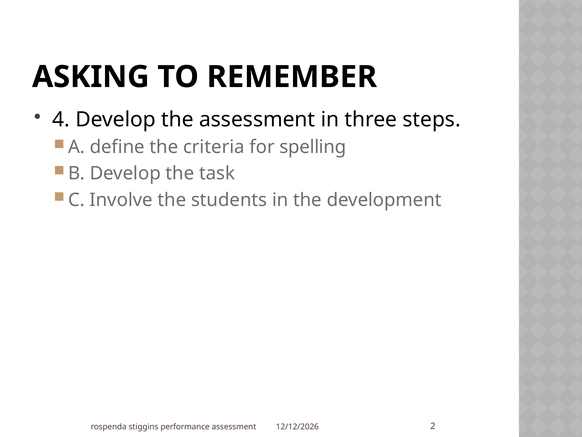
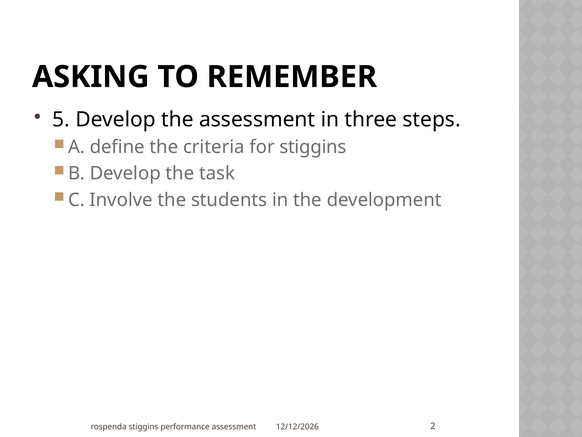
4: 4 -> 5 (61, 119)
for spelling: spelling -> stiggins (313, 147)
